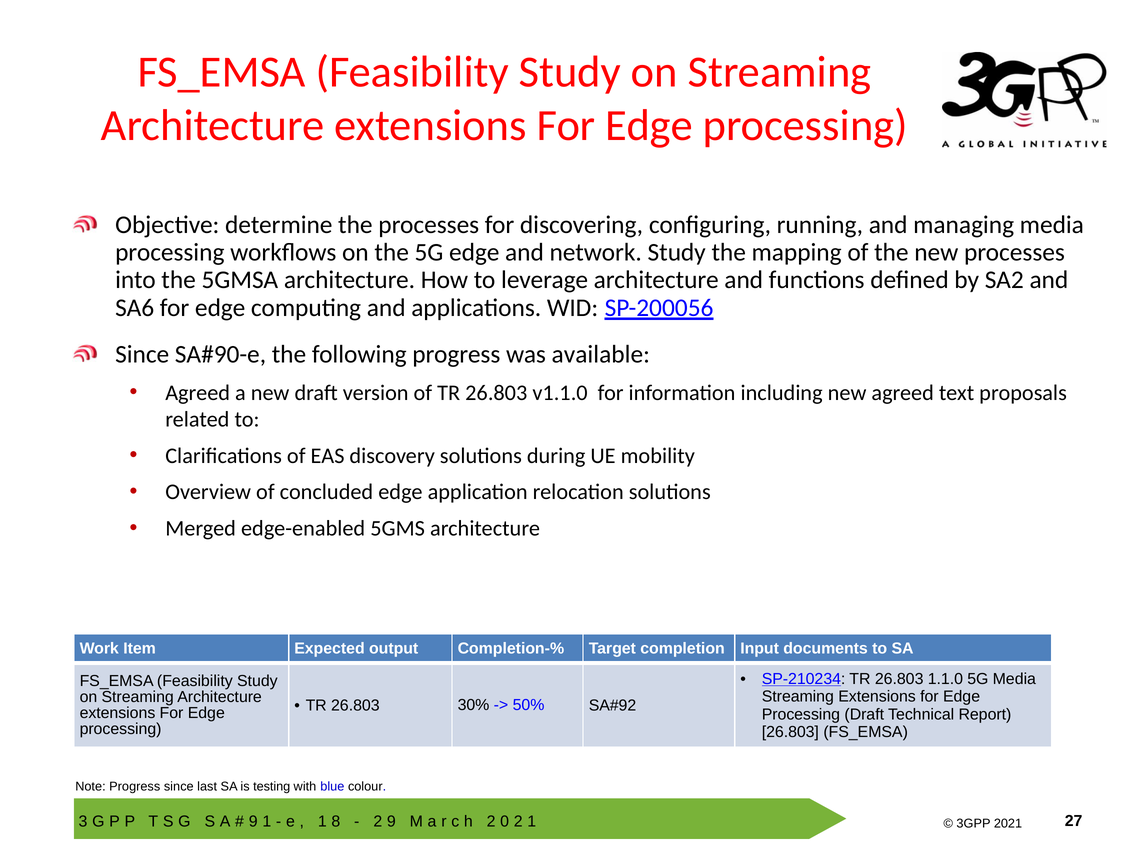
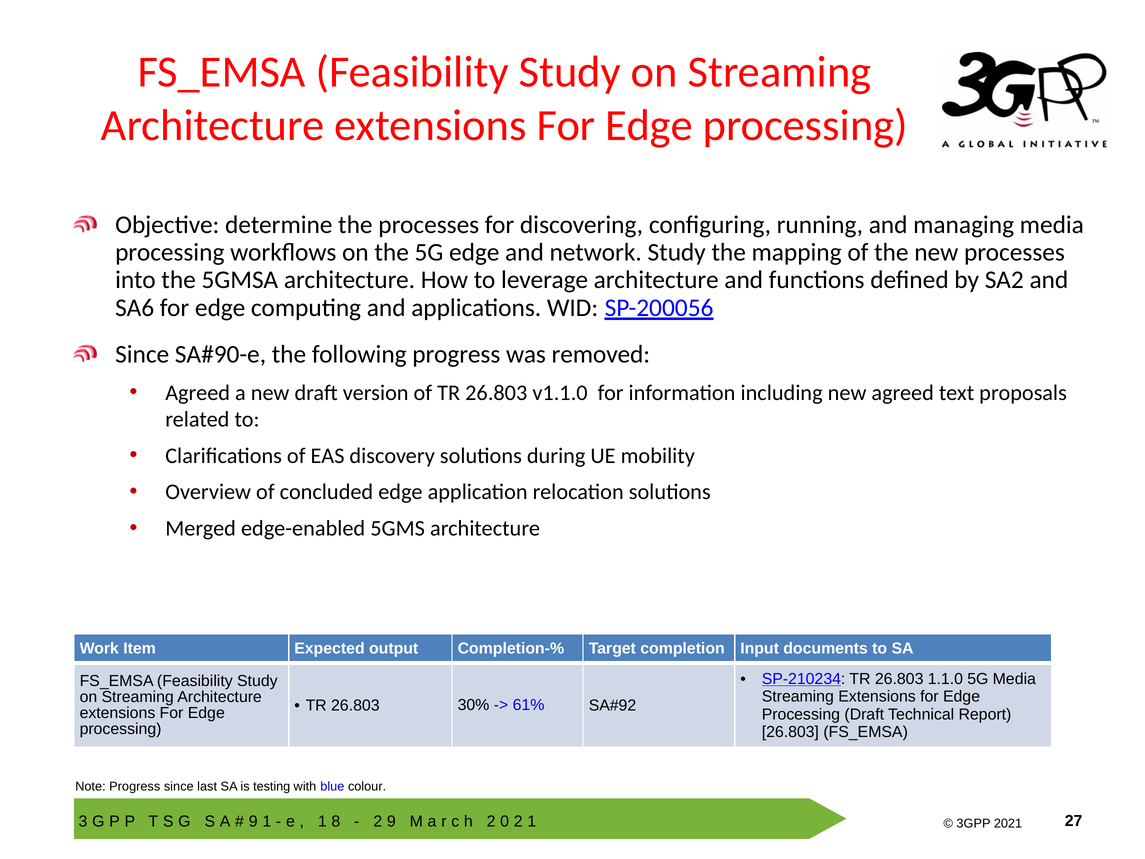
available: available -> removed (601, 354)
50%: 50% -> 61% (529, 705)
